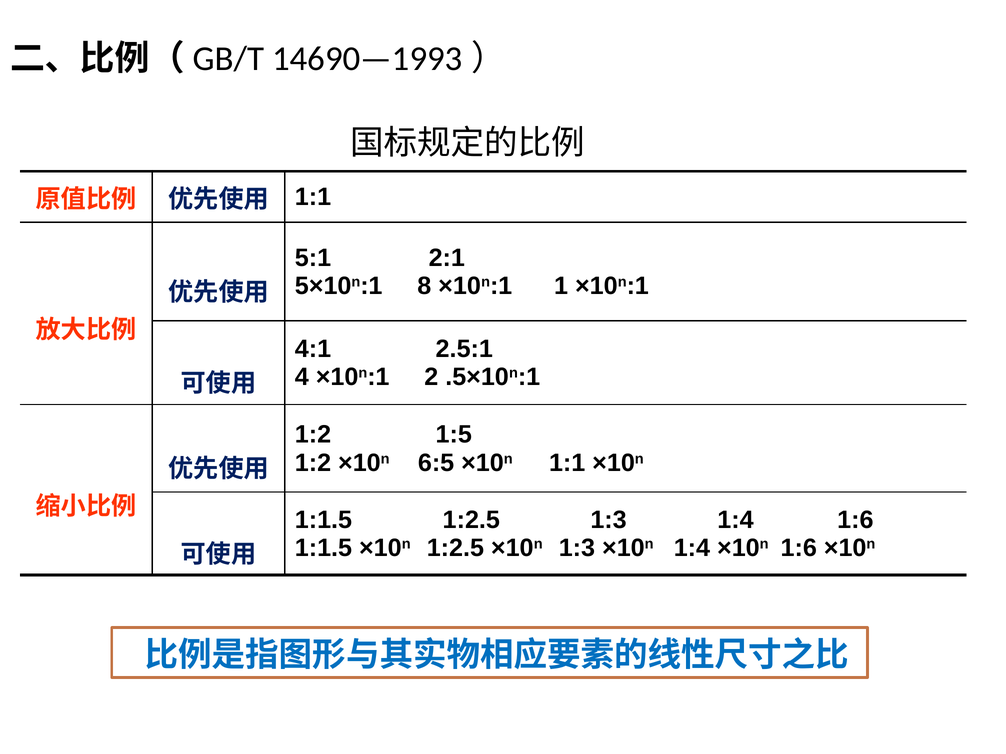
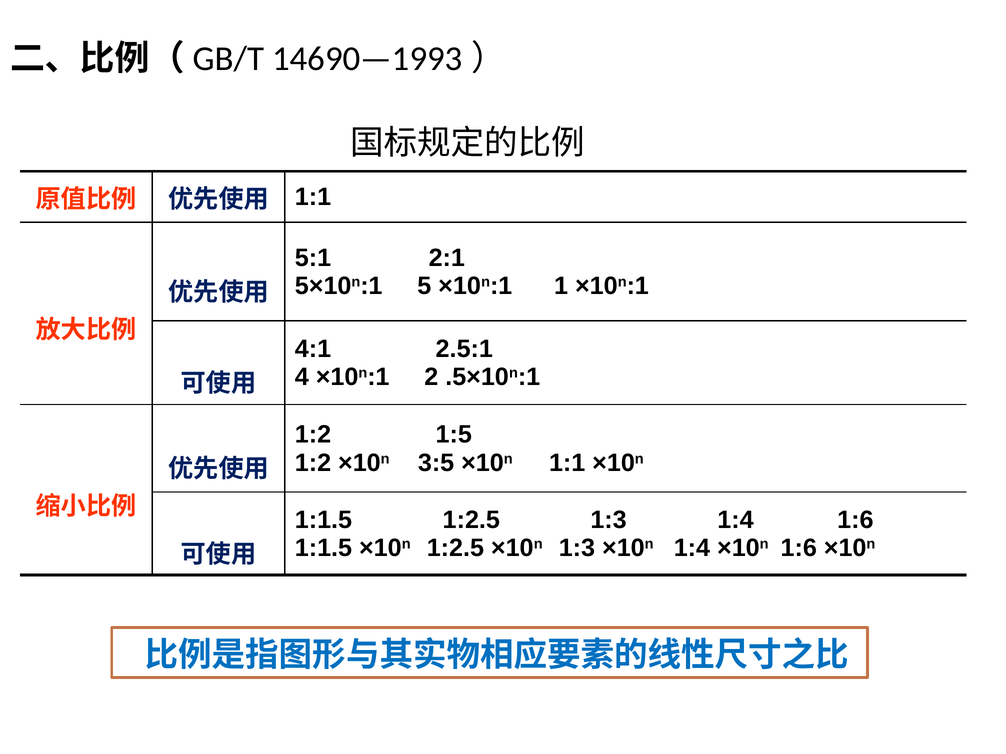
8: 8 -> 5 (424, 286)
6:5: 6:5 -> 3:5 (436, 463)
